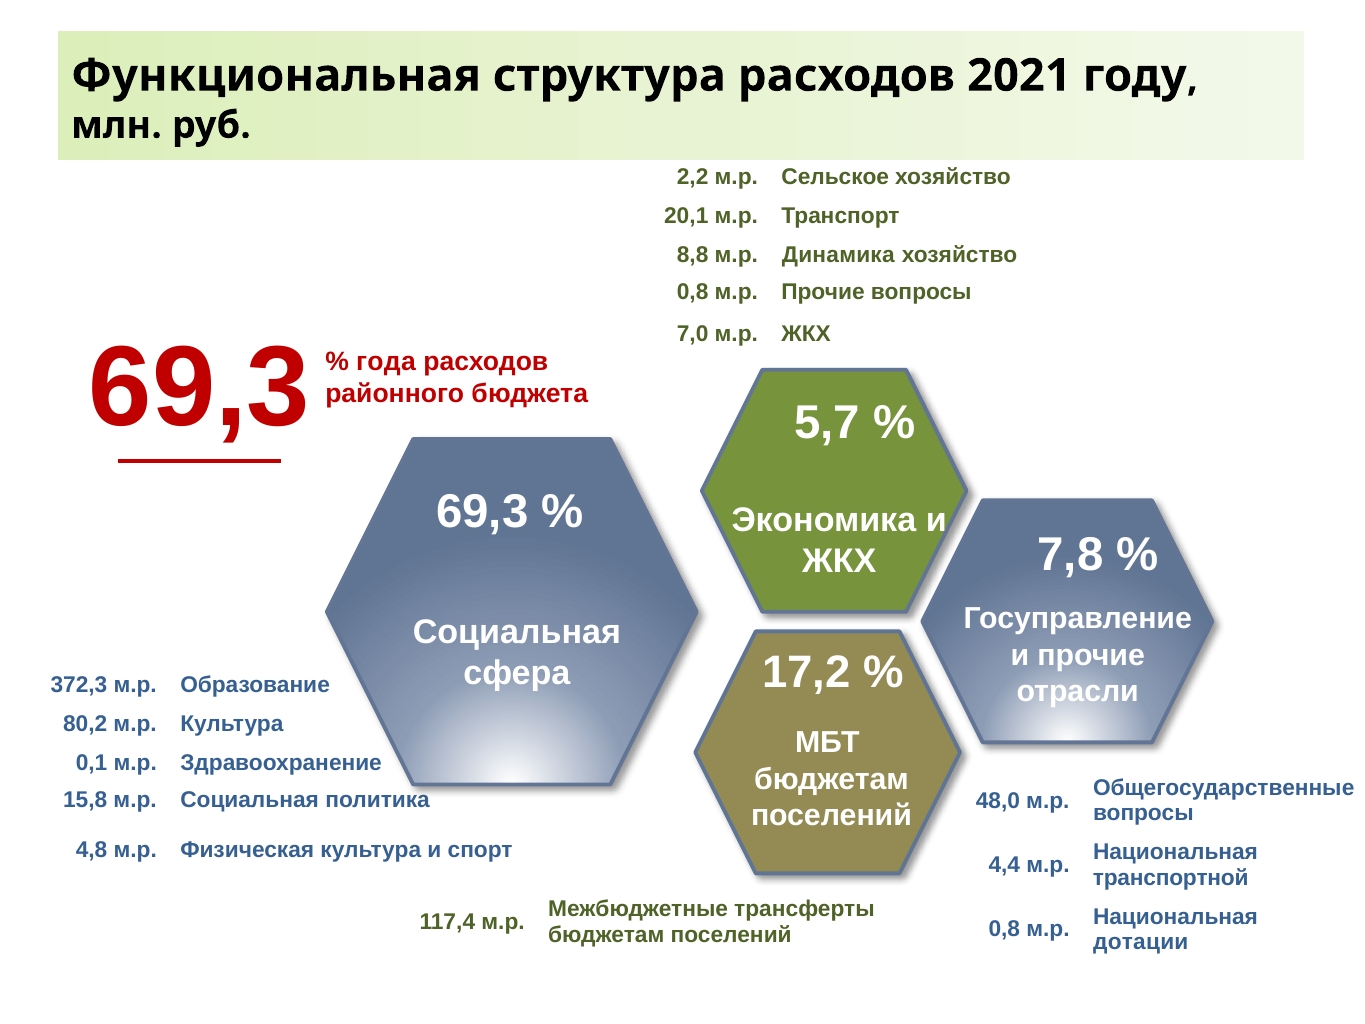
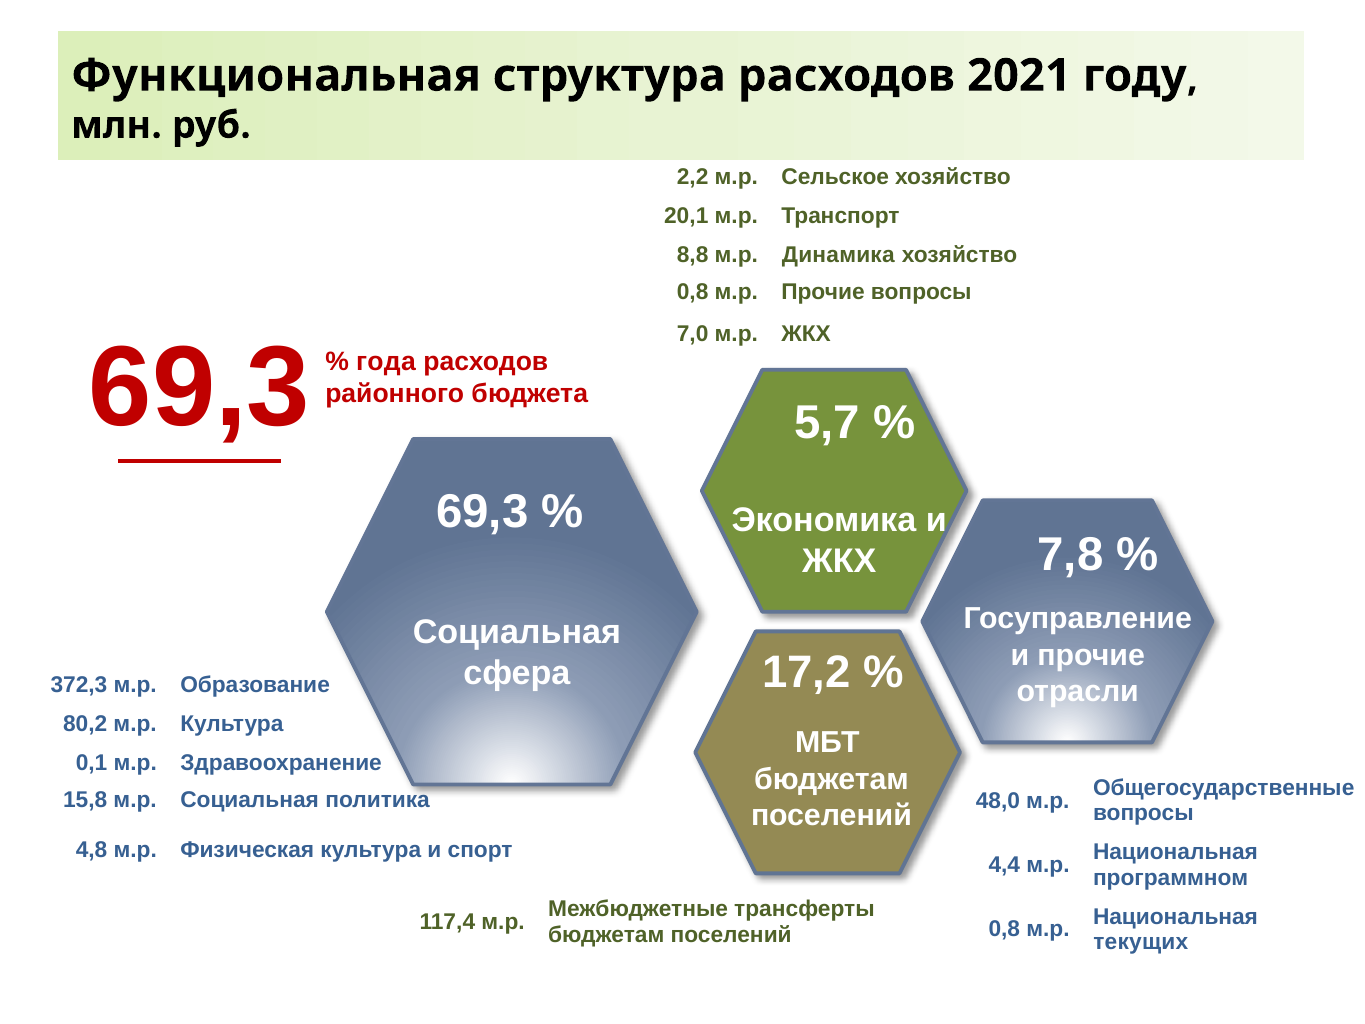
транспортной: транспортной -> программном (1171, 877)
дотации: дотации -> текущих (1141, 942)
